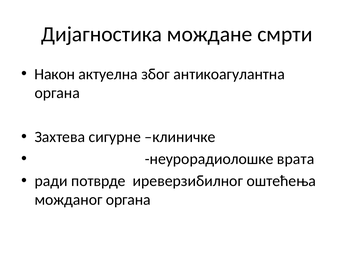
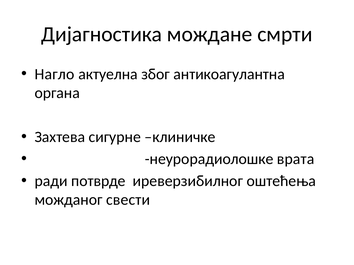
Након: Након -> Нагло (55, 74)
можданог органа: органа -> свести (128, 200)
